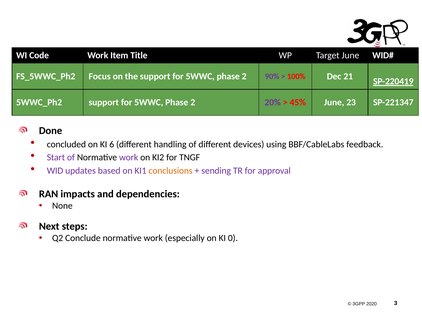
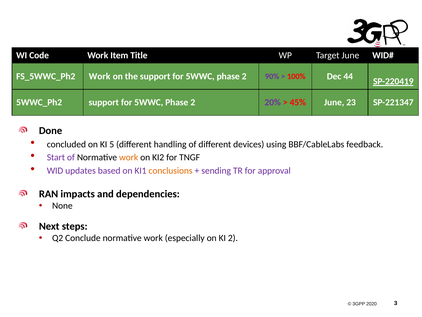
Focus: Focus -> Work (100, 76)
21: 21 -> 44 (348, 76)
6: 6 -> 5 (112, 144)
work colour: purple -> orange (129, 157)
KI 0: 0 -> 2 (233, 238)
